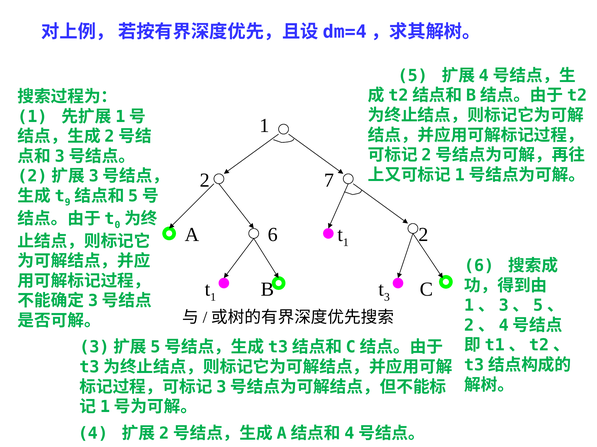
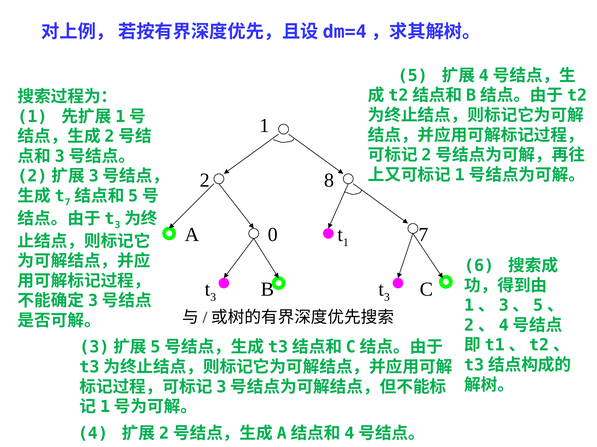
7: 7 -> 8 (329, 180)
9: 9 -> 7 (68, 203)
0: 0 -> 3 (117, 225)
A 6: 6 -> 0 (273, 235)
2: 2 -> 7 (423, 235)
1: 1 -> 3 (213, 298)
